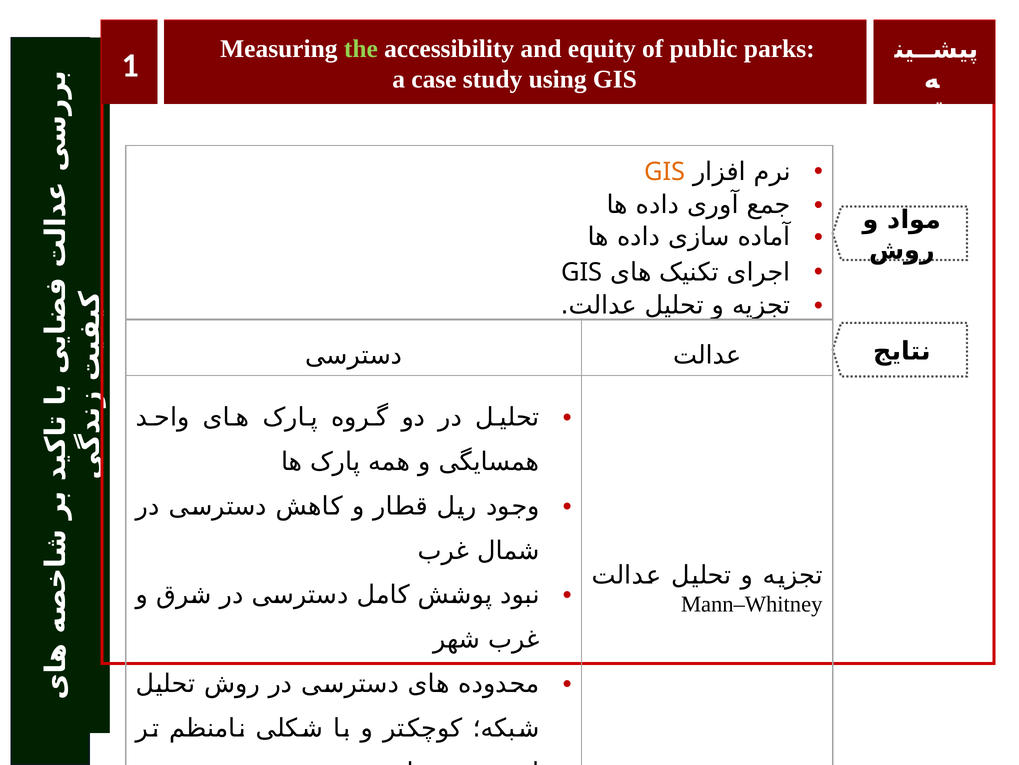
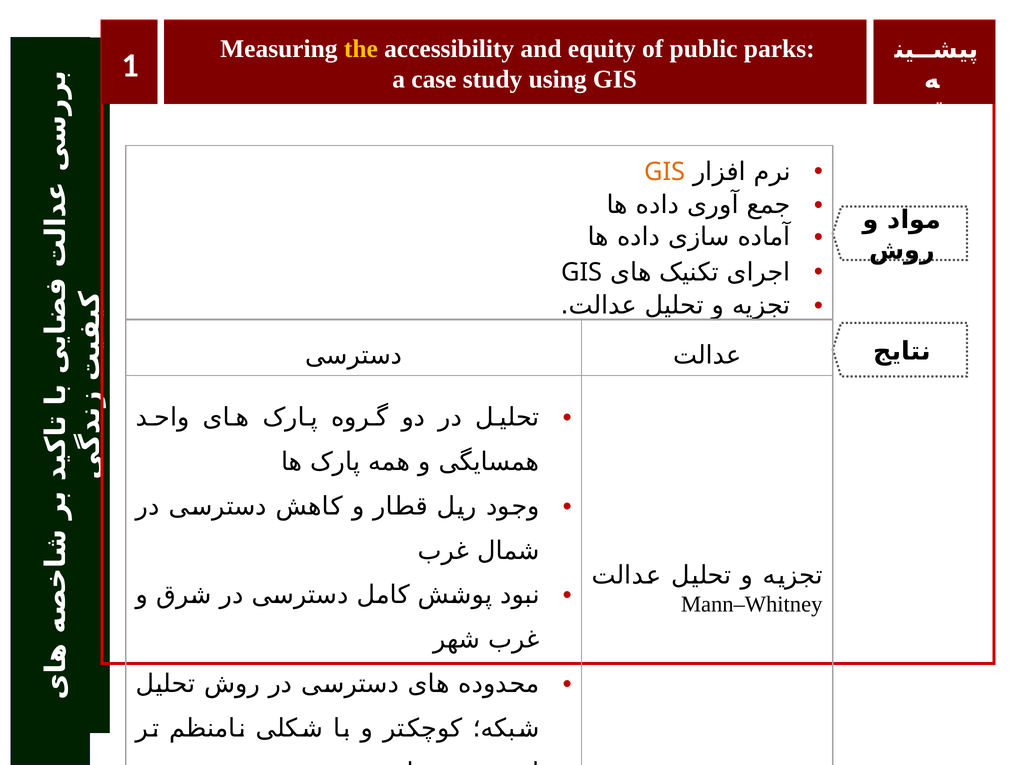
the colour: light green -> yellow (361, 49)
